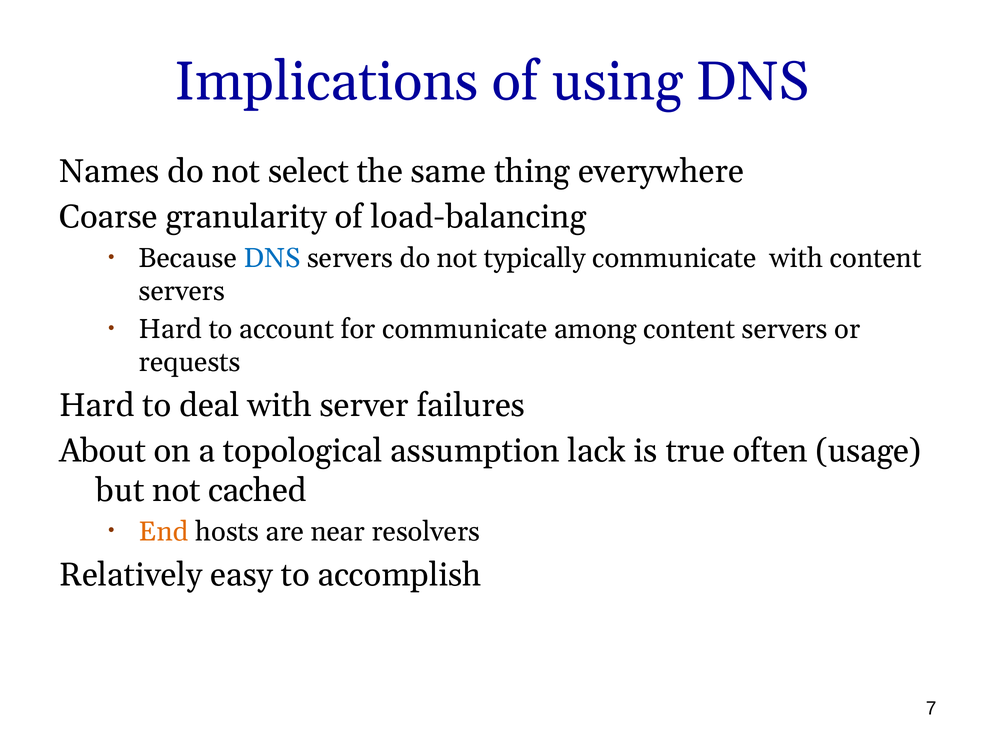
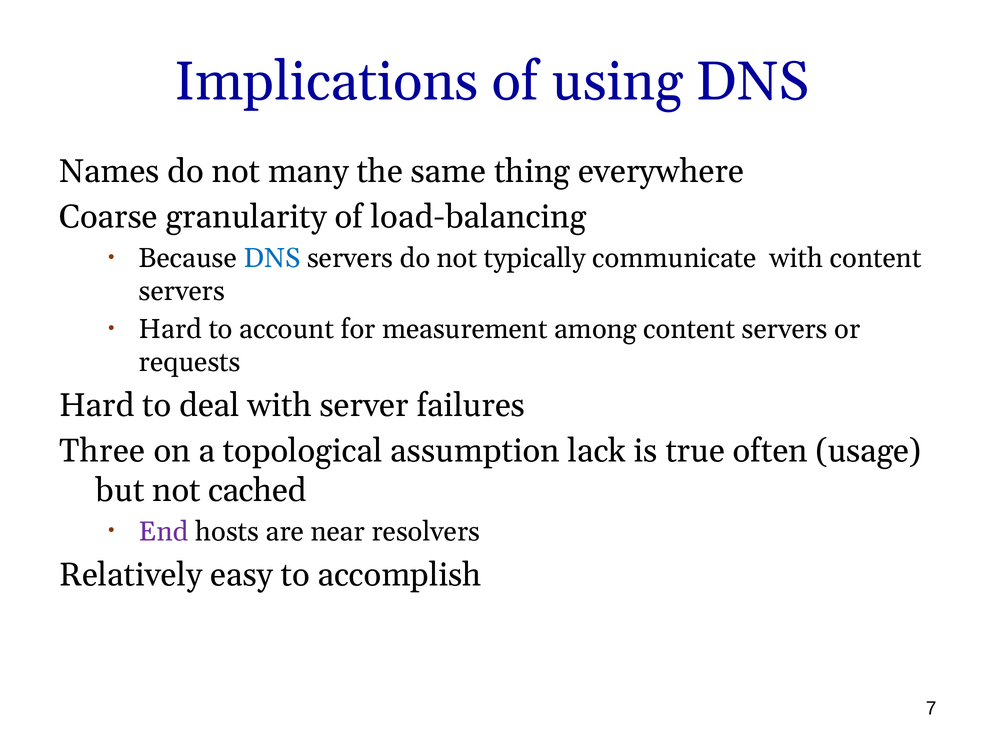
select: select -> many (308, 171)
for communicate: communicate -> measurement (465, 329)
About: About -> Three (102, 451)
End colour: orange -> purple (164, 532)
